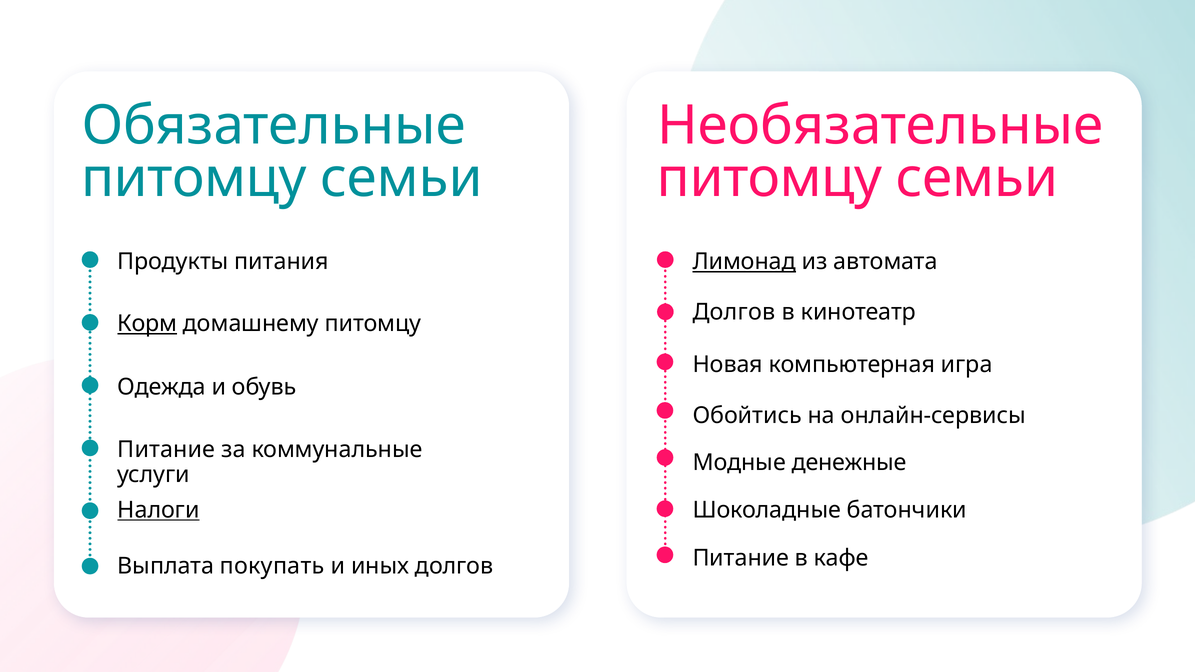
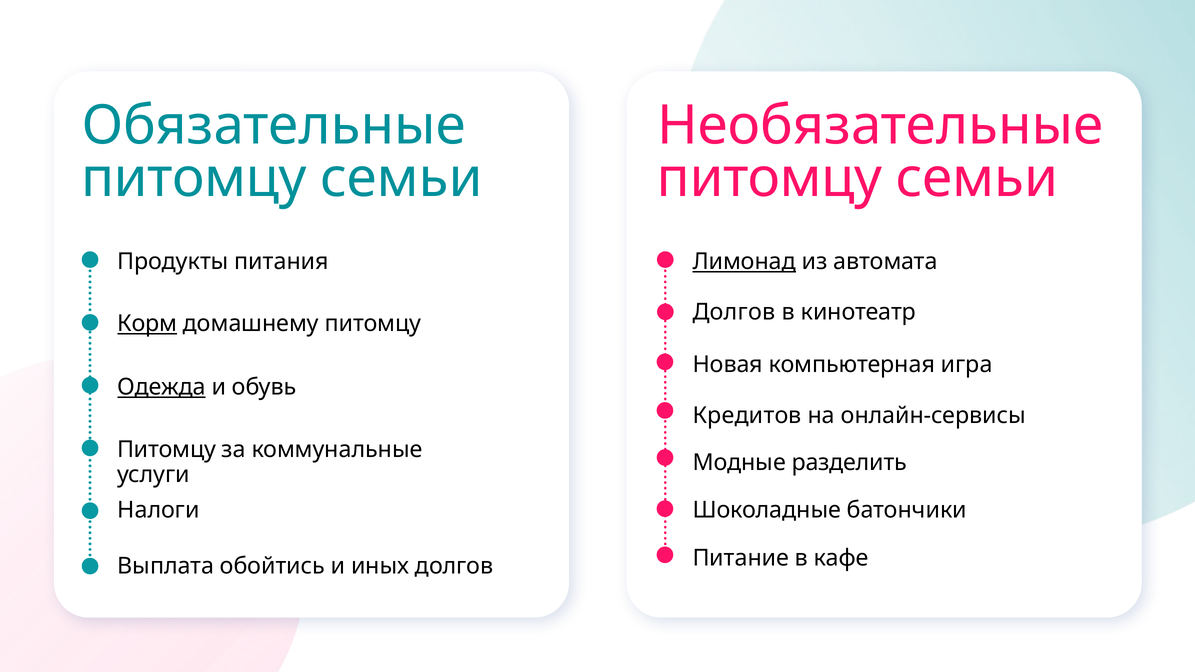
Одежда underline: none -> present (162, 387)
Обойтись: Обойтись -> Кредитов (747, 415)
Питание: Питание -> Питомцу (167, 449)
денежные: денежные -> разделить (849, 462)
Налоги underline: present -> none (158, 510)
покупать: покупать -> обойтись (272, 566)
